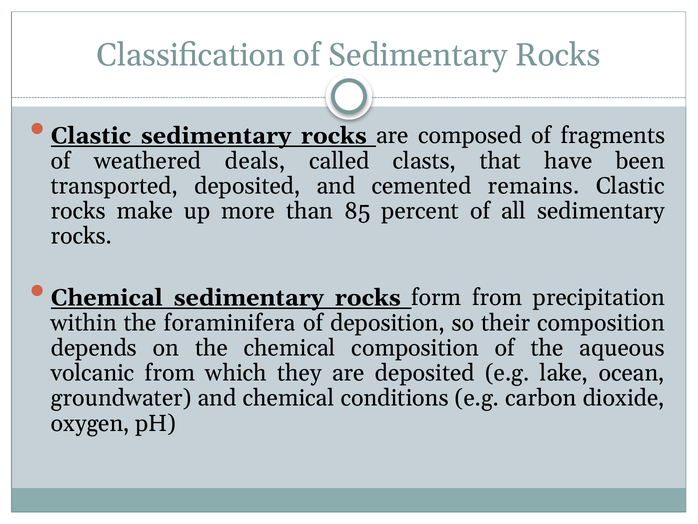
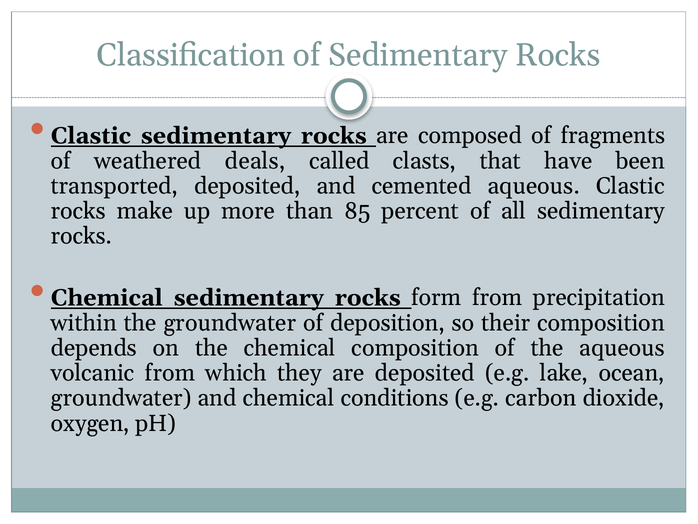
cemented remains: remains -> aqueous (534, 186)
the foraminifera: foraminifera -> groundwater (230, 323)
